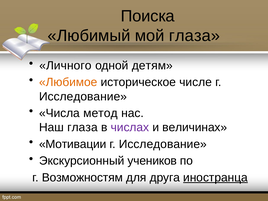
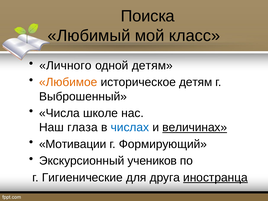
мой глаза: глаза -> класс (195, 36)
историческое числе: числе -> детям (196, 82)
Исследование: Исследование -> Выброшенный (83, 96)
метод: метод -> школе (101, 113)
числах colour: purple -> blue (130, 127)
величинах underline: none -> present (195, 127)
Исследование: Исследование -> Формирующий (163, 144)
Возможностям: Возможностям -> Гигиенические (82, 178)
